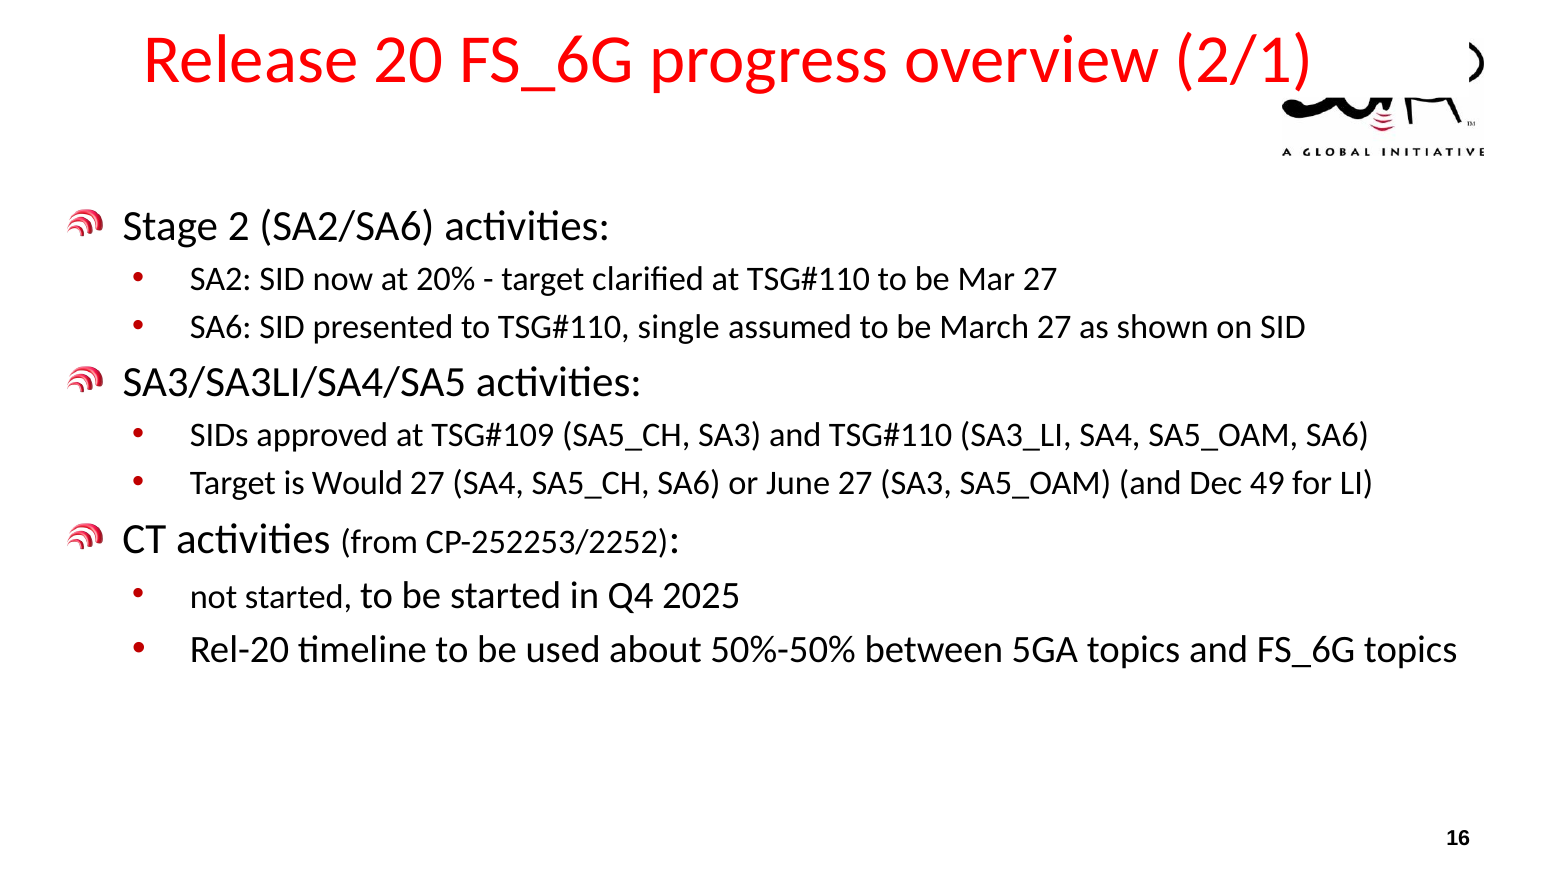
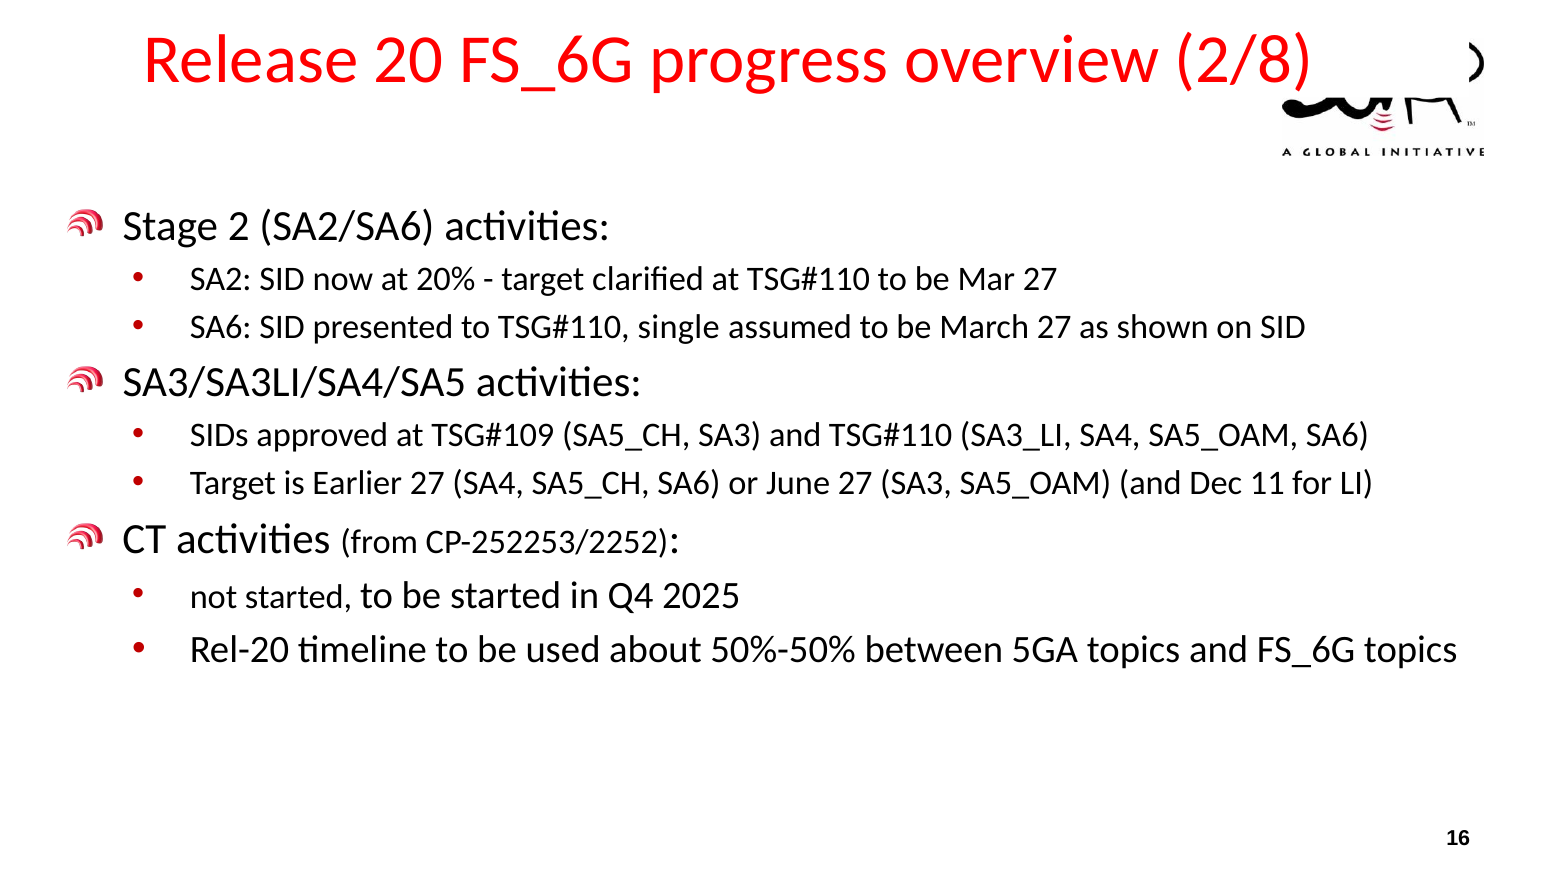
2/1: 2/1 -> 2/8 (1244, 60)
Would: Would -> Earlier (357, 483)
49: 49 -> 11 (1267, 483)
